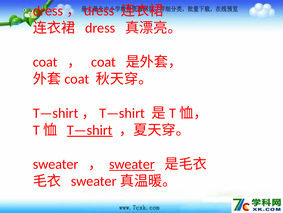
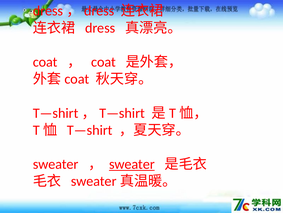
T—shirt underline: present -> none (90, 130)
